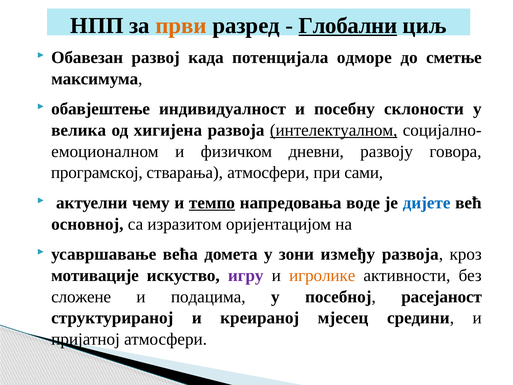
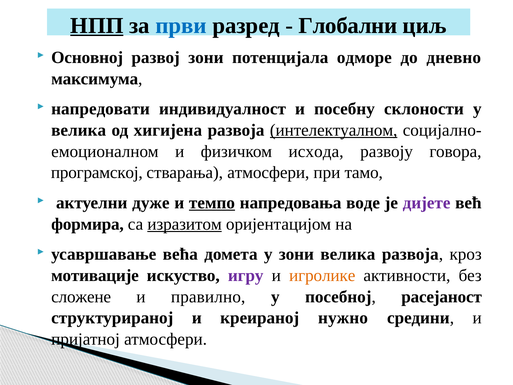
НПП underline: none -> present (97, 26)
први colour: orange -> blue (181, 26)
Глобални underline: present -> none (348, 26)
Обавезан: Обавезан -> Основној (87, 57)
развој када: када -> зони (206, 57)
сметње: сметње -> дневно (454, 57)
обавјештење: обавјештење -> напредовати (101, 109)
дневни: дневни -> исхода (316, 151)
сами: сами -> тамо (364, 173)
чему: чему -> дуже (151, 203)
дијете colour: blue -> purple (427, 203)
основној: основној -> формира (87, 224)
изразитом underline: none -> present (185, 224)
зони између: између -> велика (348, 254)
подацима: подацима -> правилно (208, 297)
мјесец: мјесец -> нужно (343, 318)
